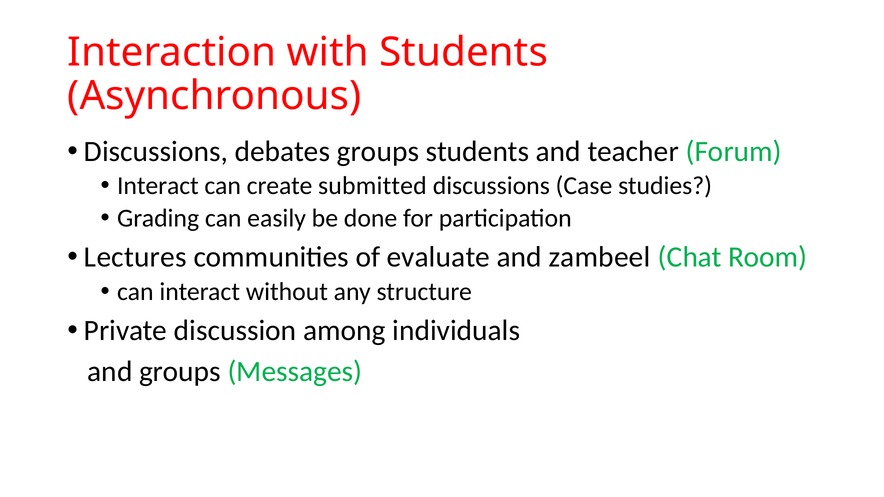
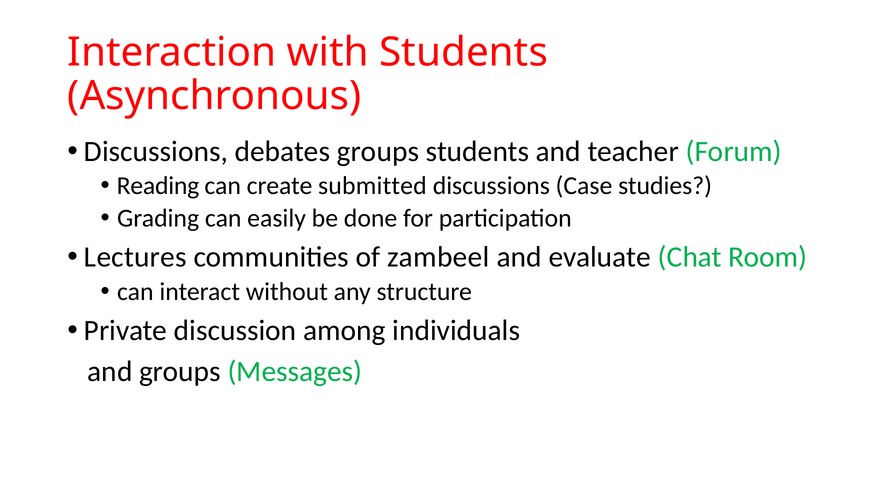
Interact: Interact -> Reading (158, 186)
evaluate: evaluate -> zambeel (438, 257)
zambeel: zambeel -> evaluate (600, 257)
